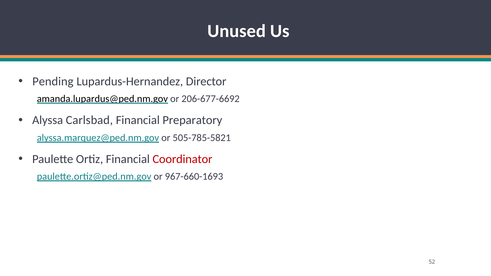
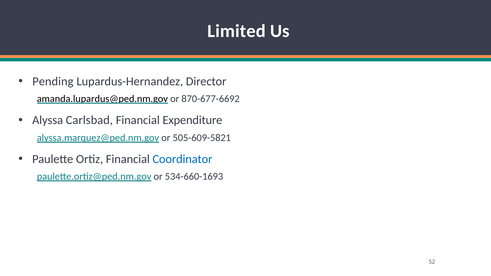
Unused: Unused -> Limited (237, 31)
206-677-6692: 206-677-6692 -> 870-677-6692 (211, 99)
Preparatory: Preparatory -> Expenditure (192, 120)
505-785-5821: 505-785-5821 -> 505-609-5821 (202, 138)
Coordinator colour: red -> blue (182, 159)
967-660-1693: 967-660-1693 -> 534-660-1693 (194, 177)
